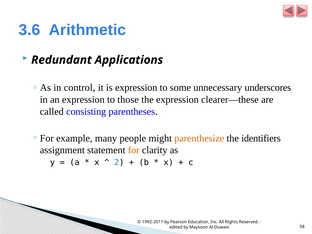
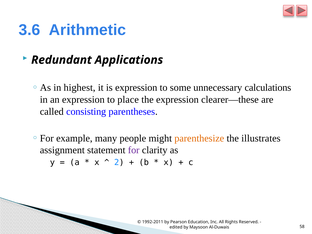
control: control -> highest (80, 88)
underscores: underscores -> calculations (268, 88)
those: those -> place (128, 100)
identifiers: identifiers -> illustrates (261, 138)
for colour: orange -> purple (134, 150)
